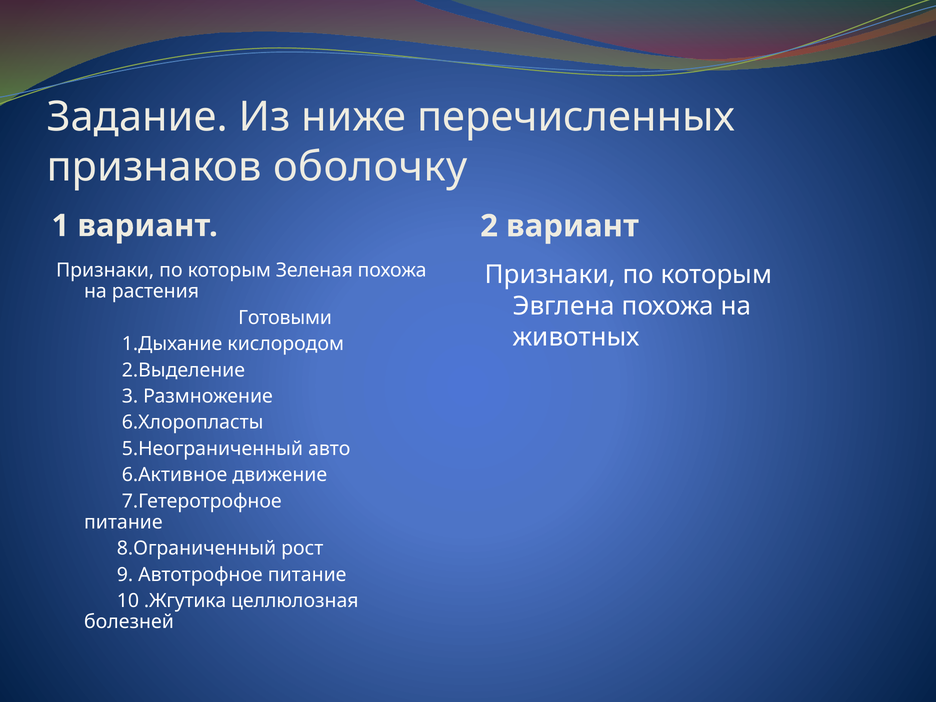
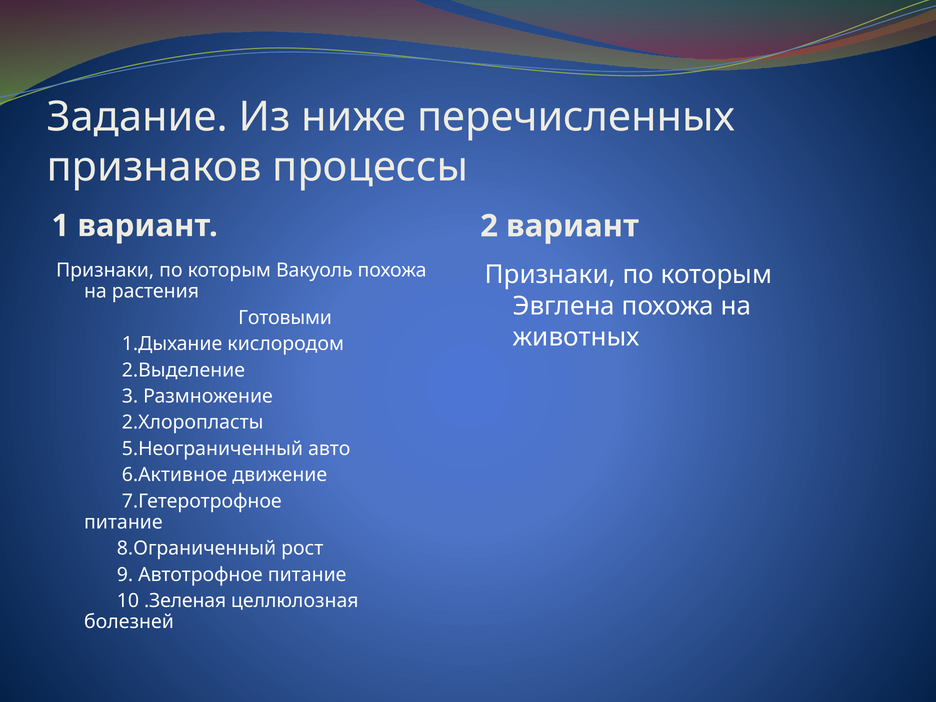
оболочку: оболочку -> процессы (370, 167)
Зеленая: Зеленая -> Вакуоль (314, 270)
6.Хлоропласты: 6.Хлоропласты -> 2.Хлоропласты (193, 423)
.Жгутика: .Жгутика -> .Зеленая (185, 601)
